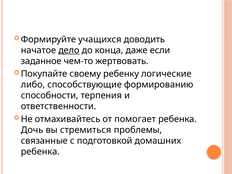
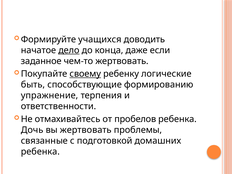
своему underline: none -> present (85, 74)
либо: либо -> быть (33, 85)
способности: способности -> упражнение (50, 95)
помогает: помогает -> пробелов (135, 119)
вы стремиться: стремиться -> жертвовать (86, 130)
